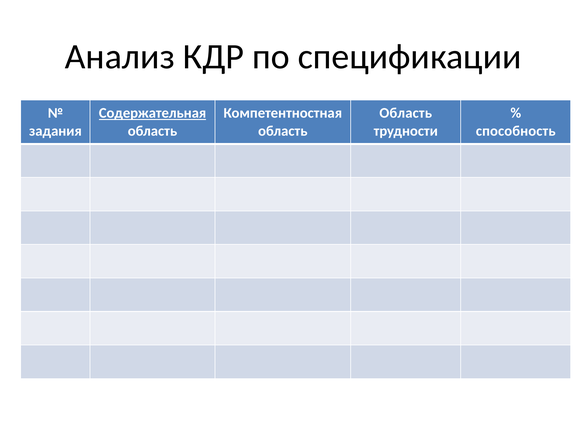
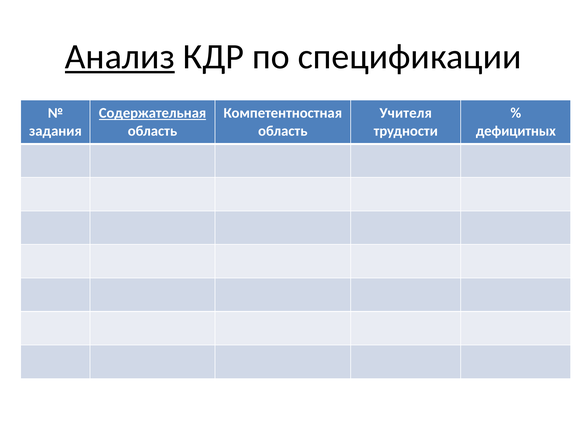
Анализ underline: none -> present (120, 57)
Область: Область -> Учителя (406, 113)
способность: способность -> дефицитных (516, 131)
